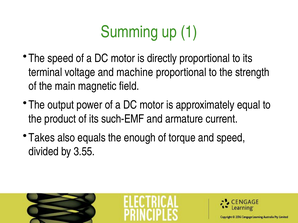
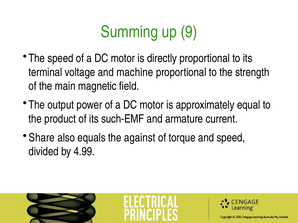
1: 1 -> 9 (189, 32)
Takes: Takes -> Share (42, 138)
enough: enough -> against (140, 138)
3.55: 3.55 -> 4.99 (84, 152)
